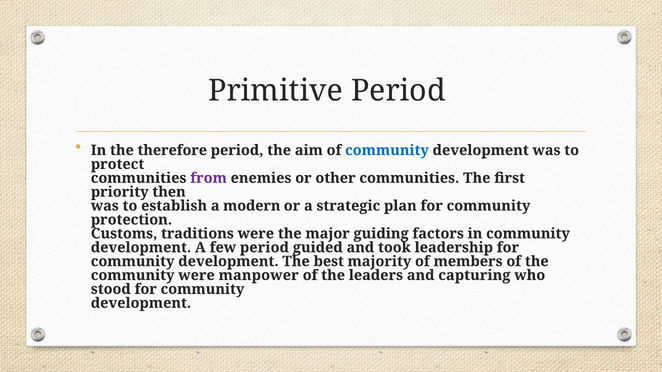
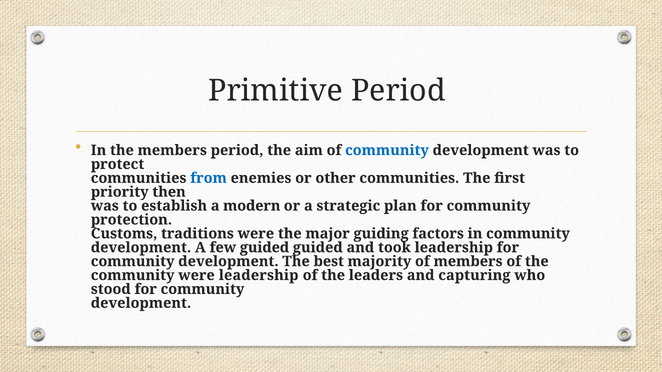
the therefore: therefore -> members (172, 150)
from colour: purple -> blue (209, 178)
few period: period -> guided (265, 248)
were manpower: manpower -> leadership (259, 276)
